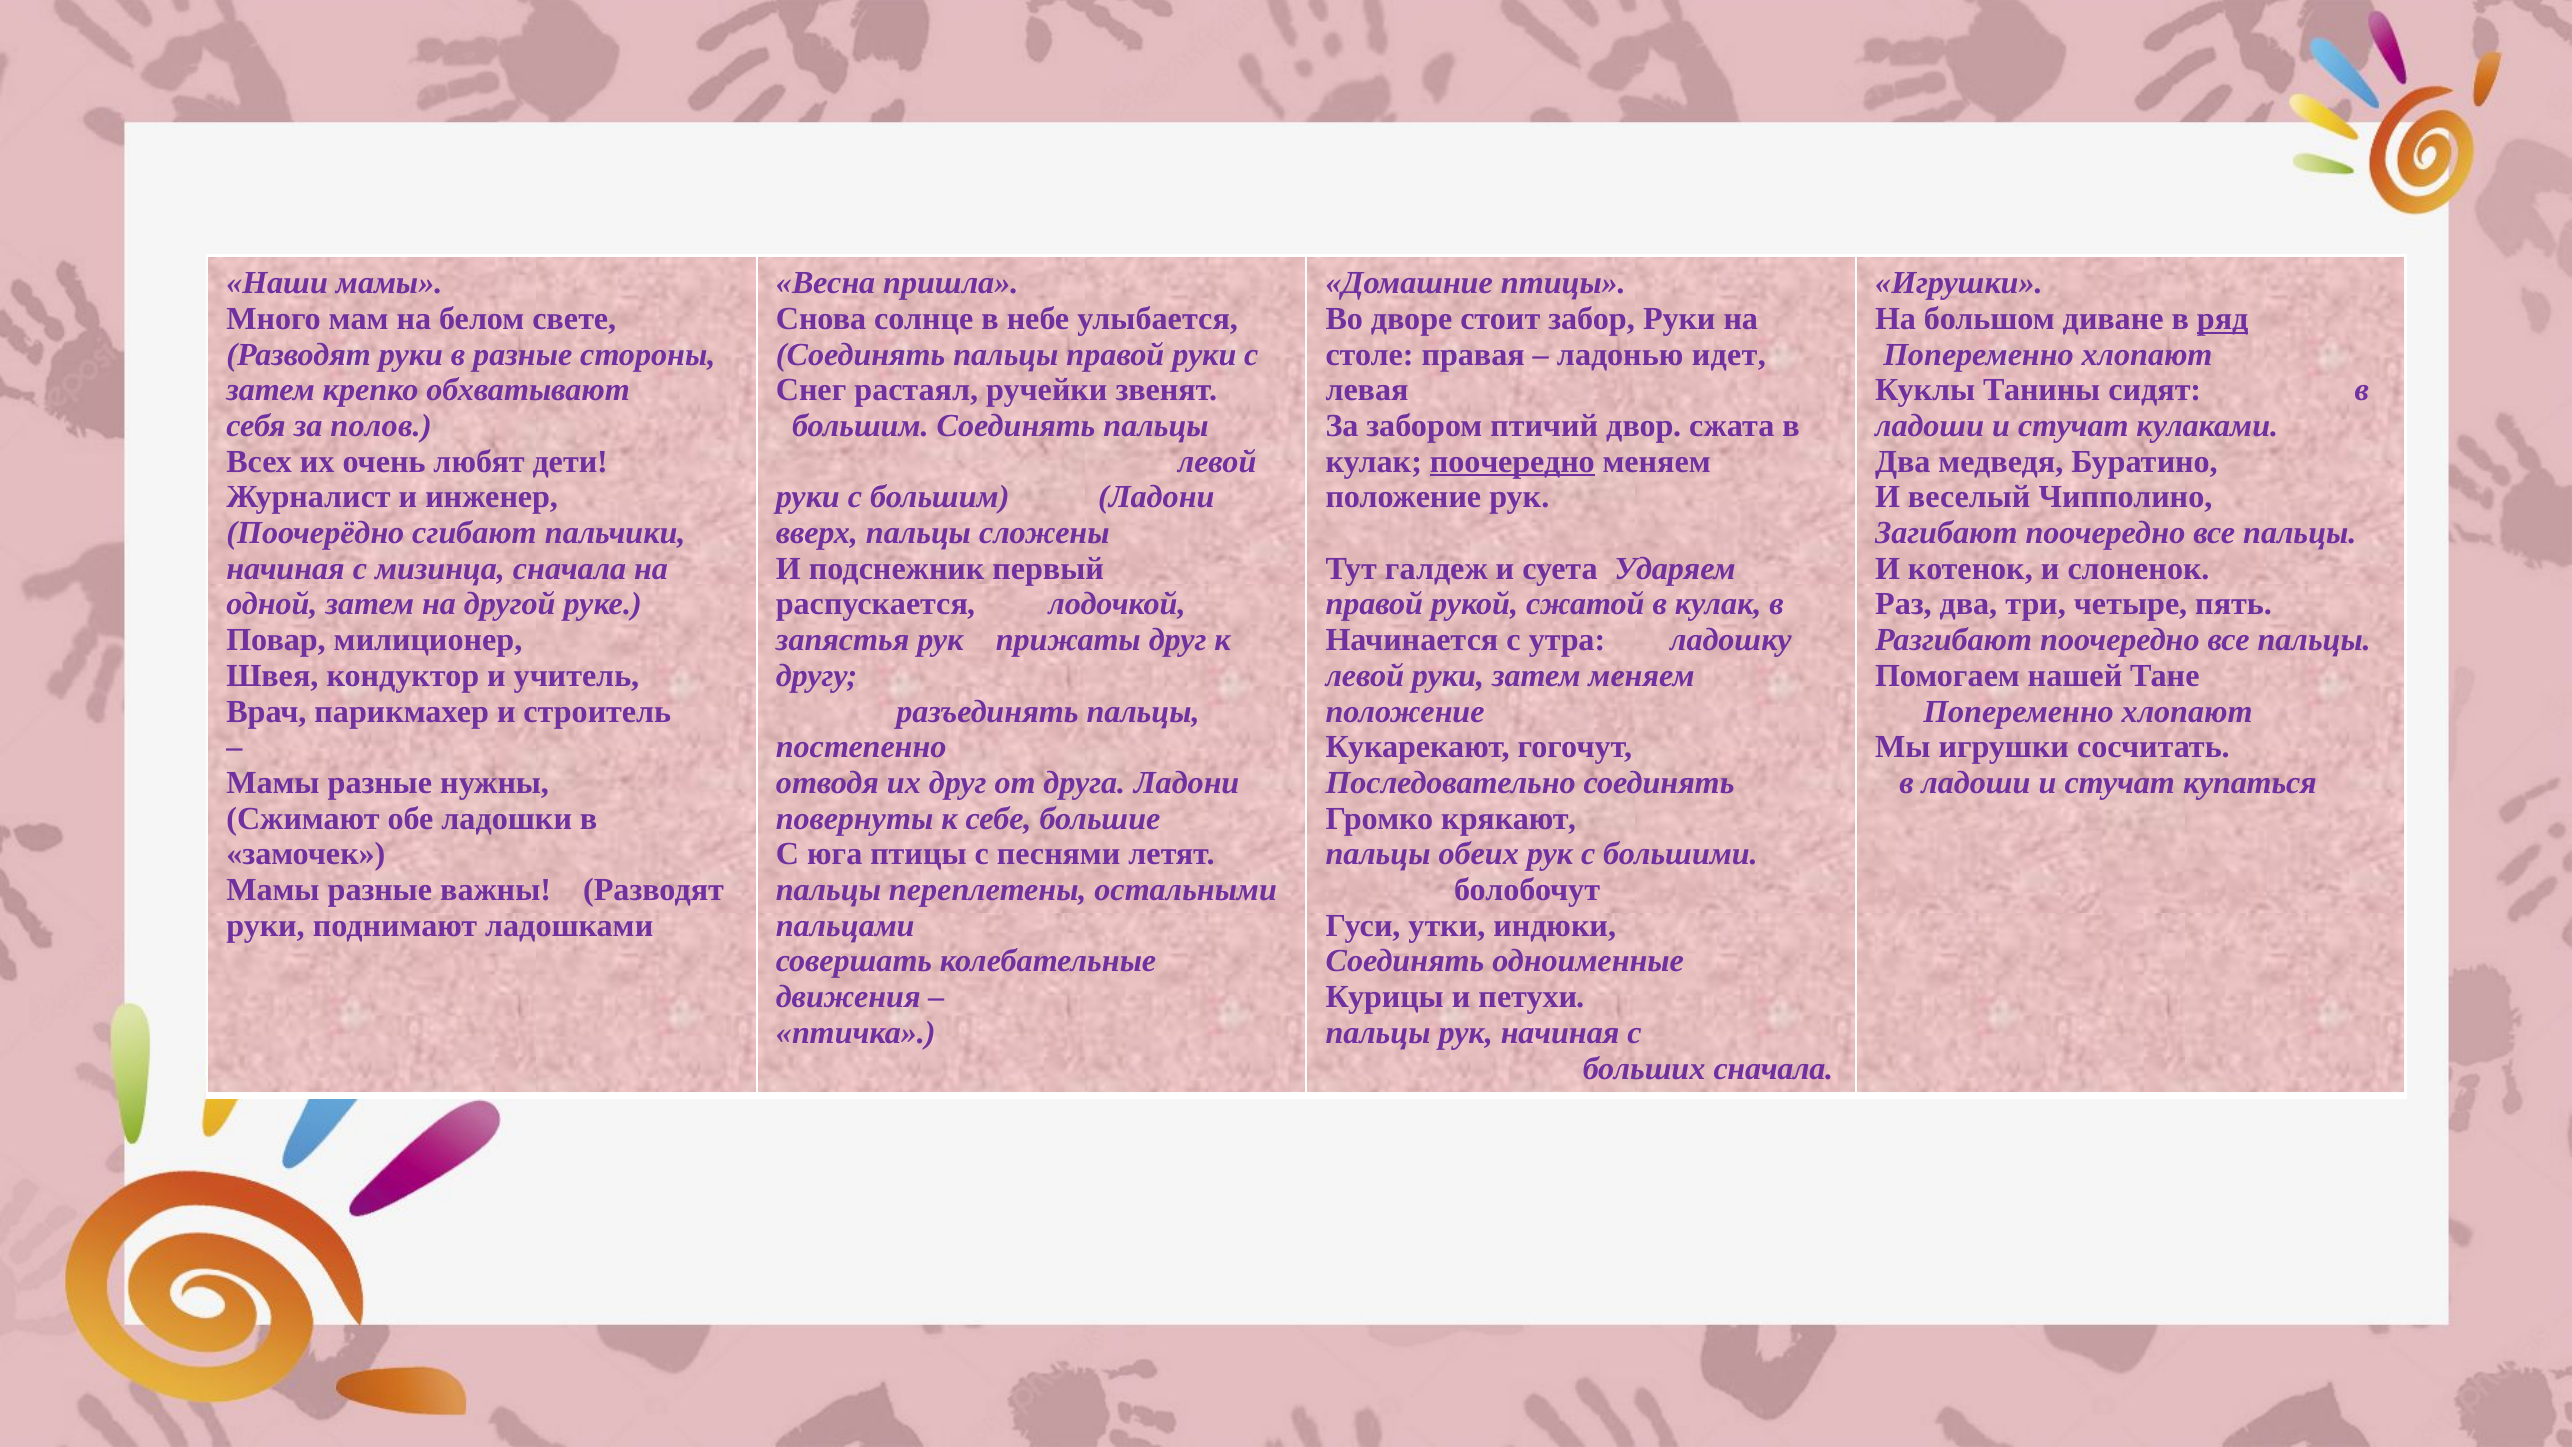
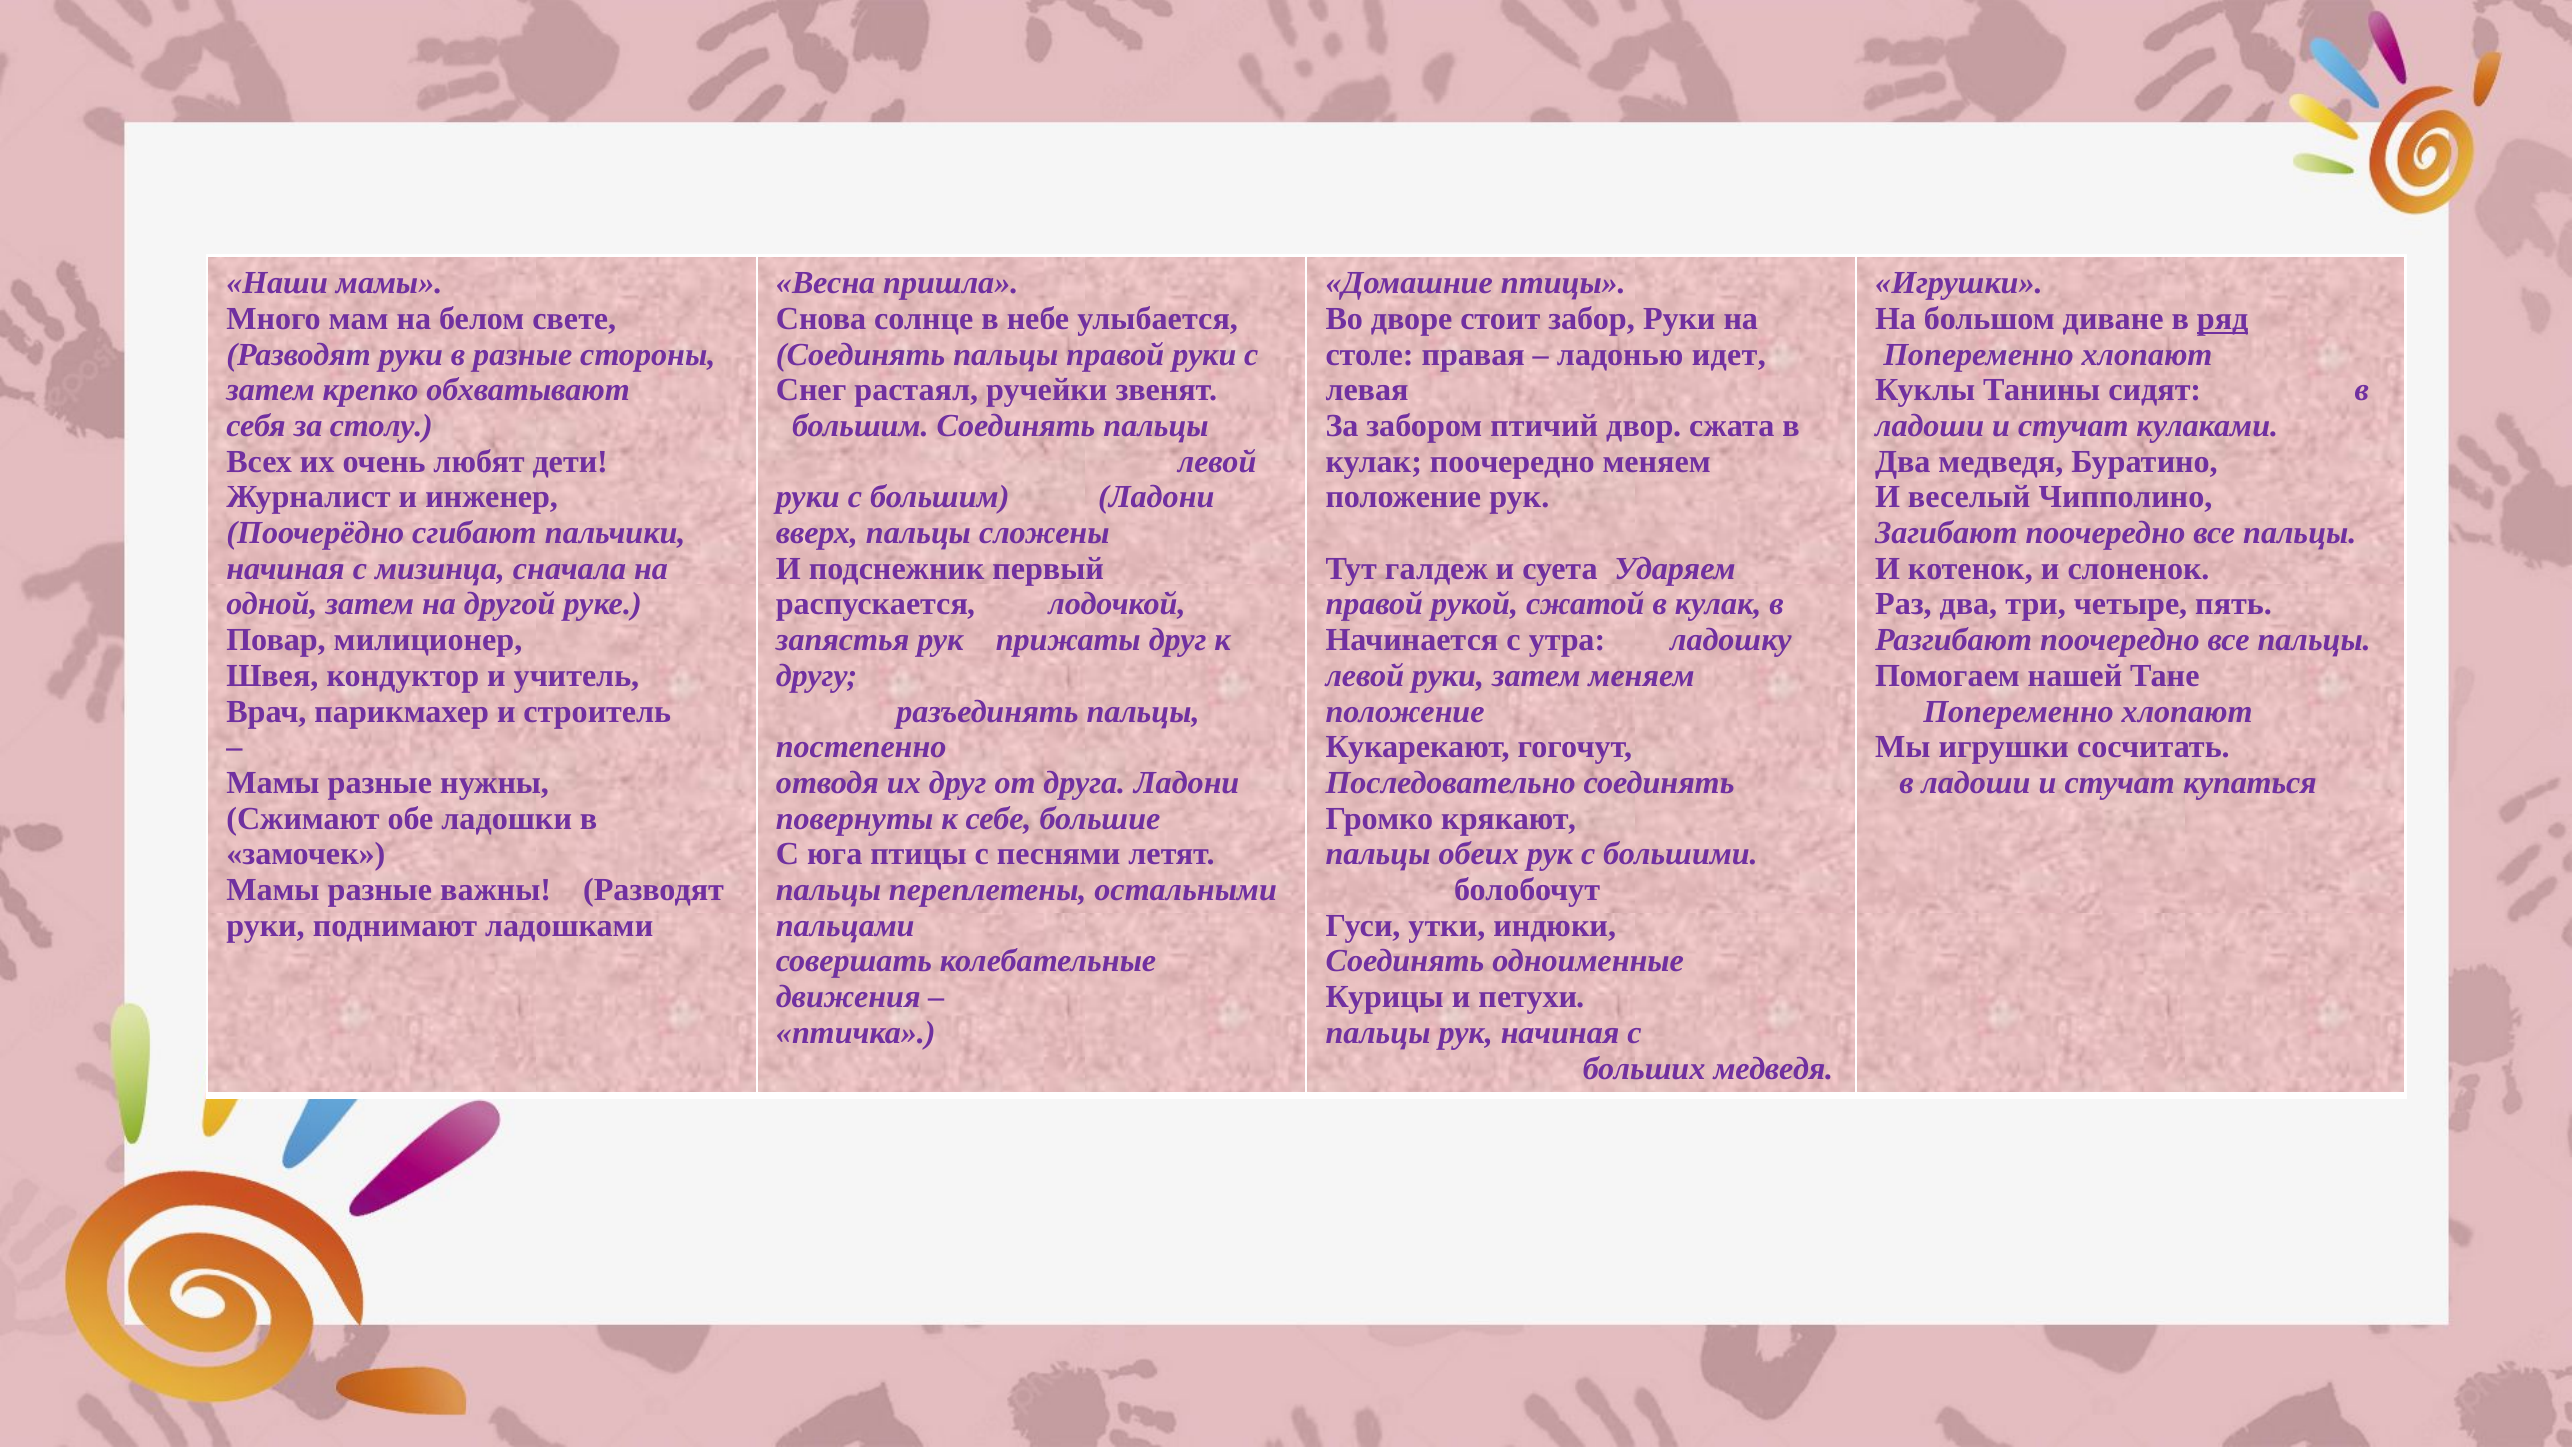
полов: полов -> столу (381, 426)
поочередно underline: present -> none (1512, 461)
больших сначала: сначала -> медведя (1773, 1068)
